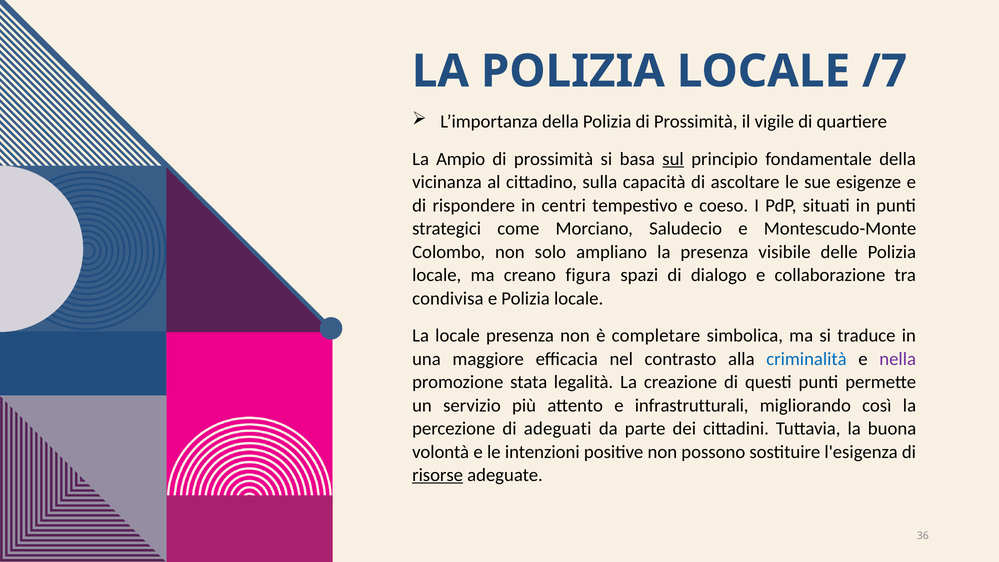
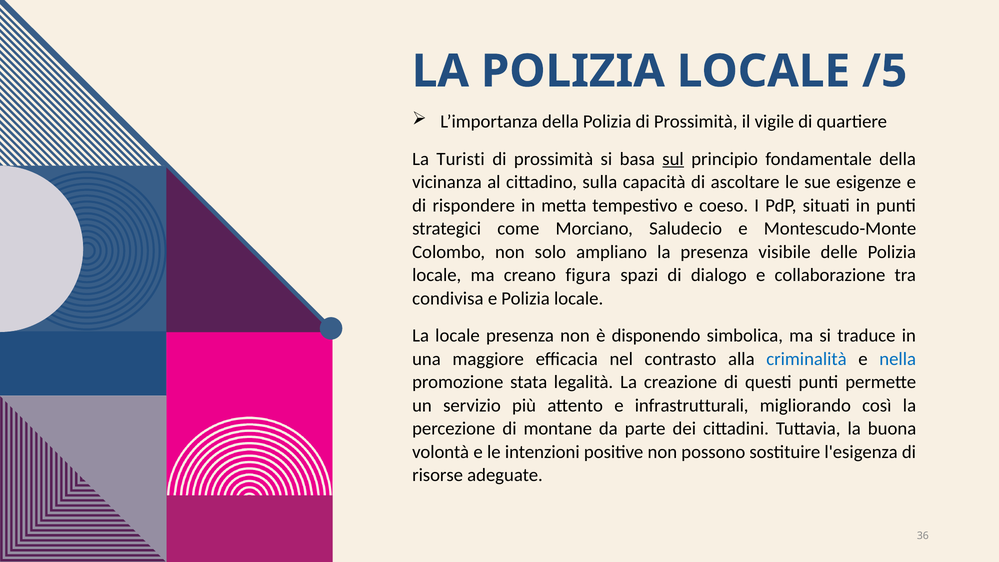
/7: /7 -> /5 (885, 71)
Ampio: Ampio -> Turisti (461, 159)
centri: centri -> metta (564, 205)
completare: completare -> disponendo (656, 336)
nella colour: purple -> blue (898, 359)
adeguati: adeguati -> montane (558, 429)
risorse underline: present -> none (438, 475)
